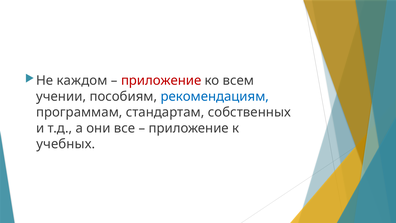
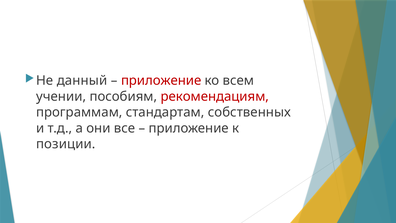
каждом: каждом -> данный (82, 81)
рекомендациям colour: blue -> red (215, 96)
учебных: учебных -> позиции (66, 144)
